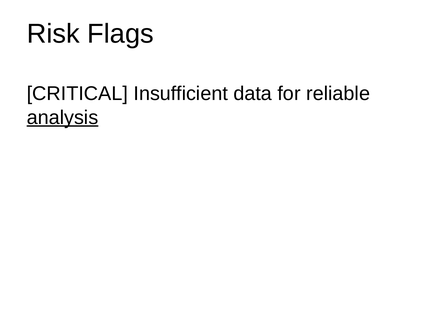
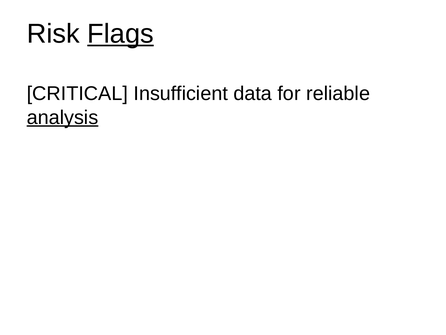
Flags underline: none -> present (121, 34)
